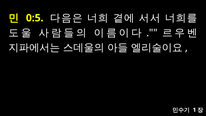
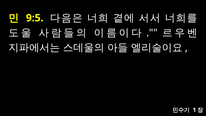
0:5: 0:5 -> 9:5 (35, 18)
